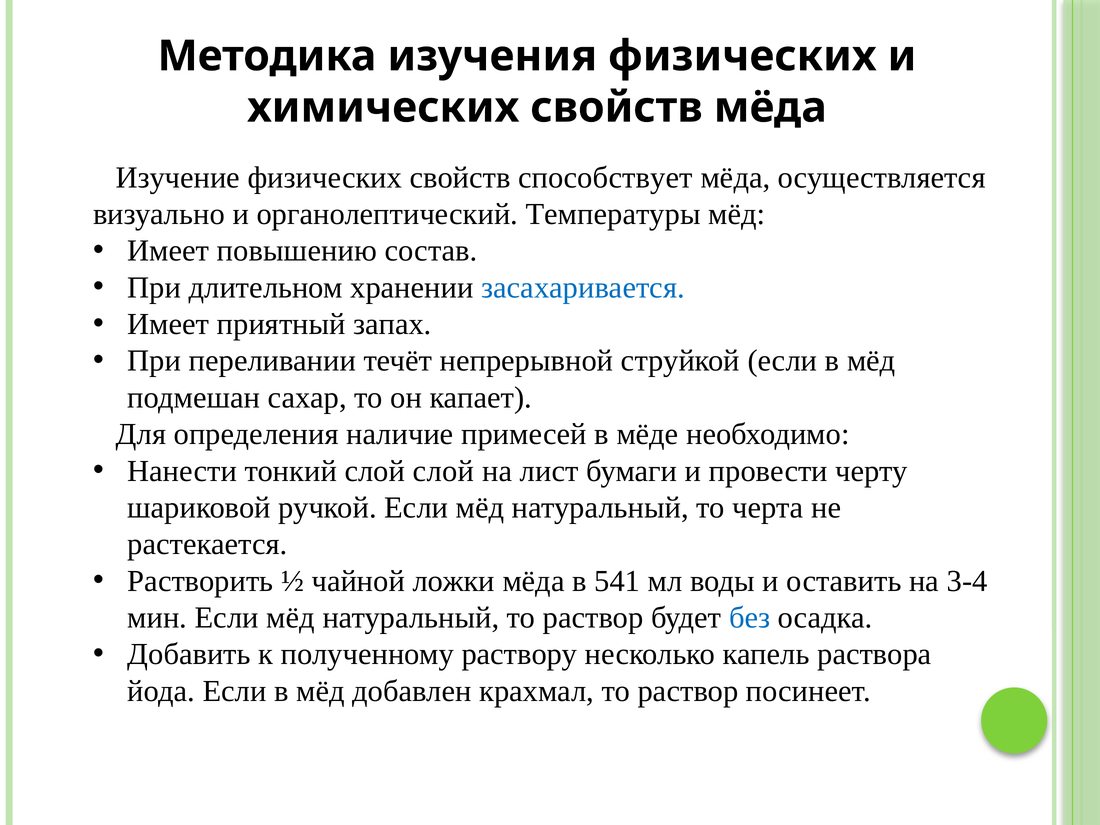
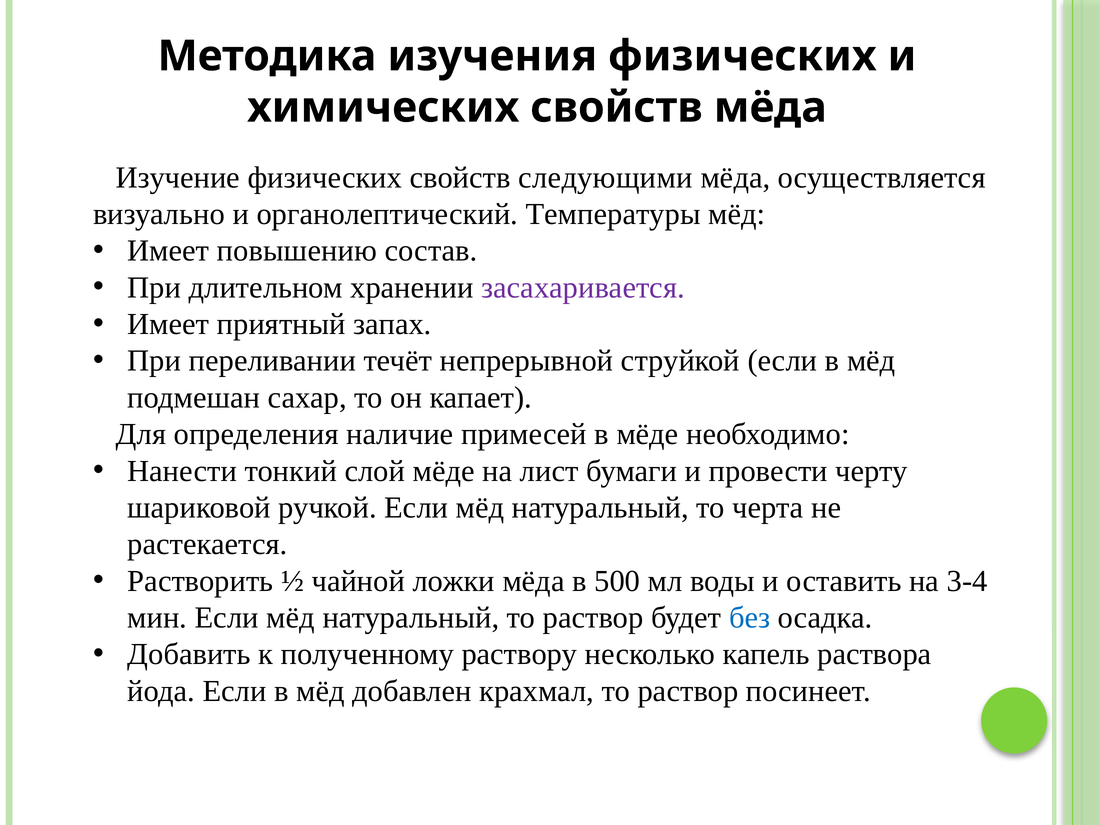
способствует: способствует -> следующими (605, 177)
засахаривается colour: blue -> purple (583, 288)
слой слой: слой -> мёде (444, 471)
541: 541 -> 500 (617, 581)
